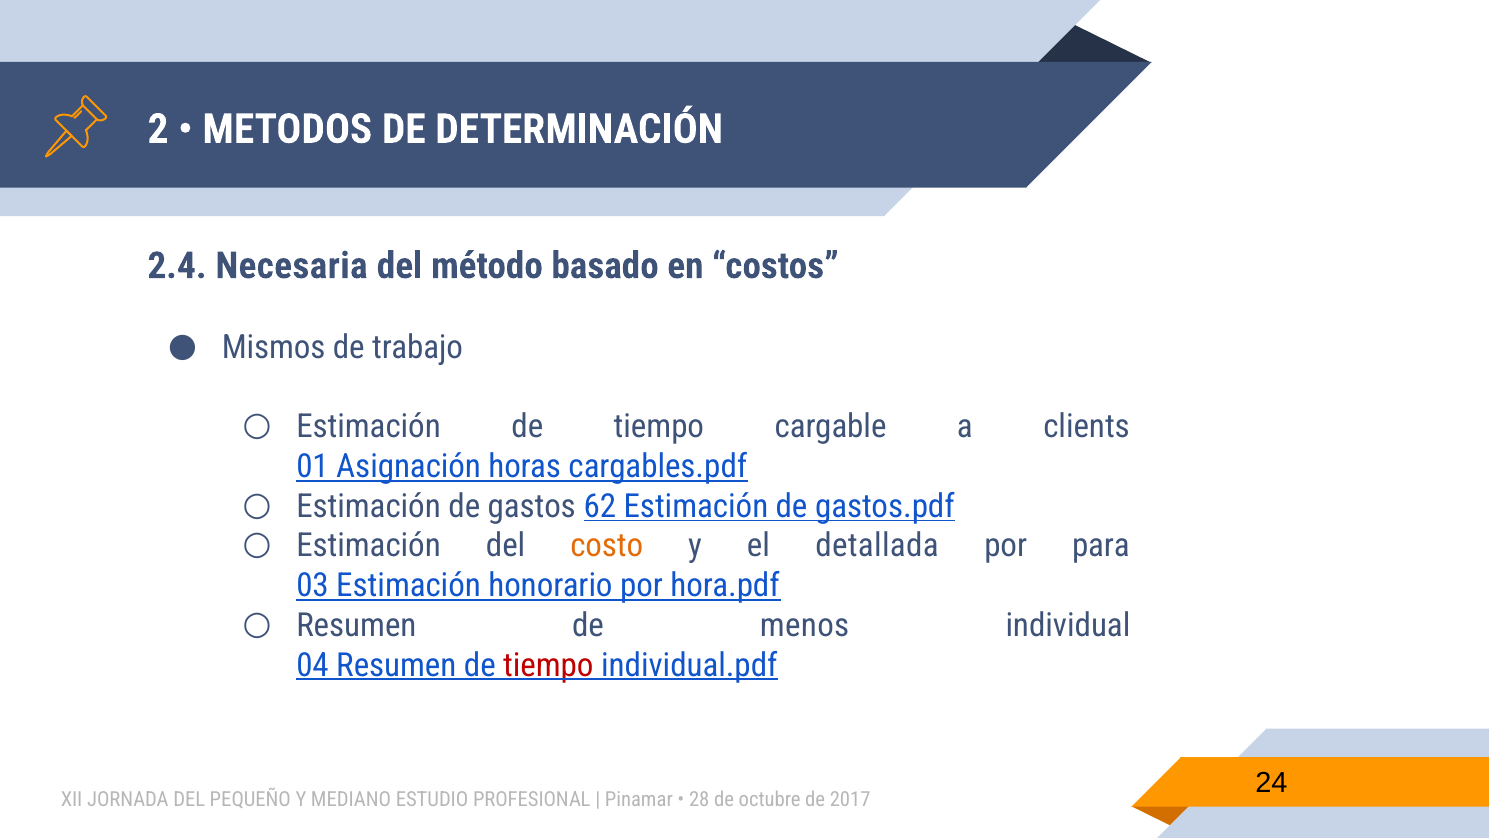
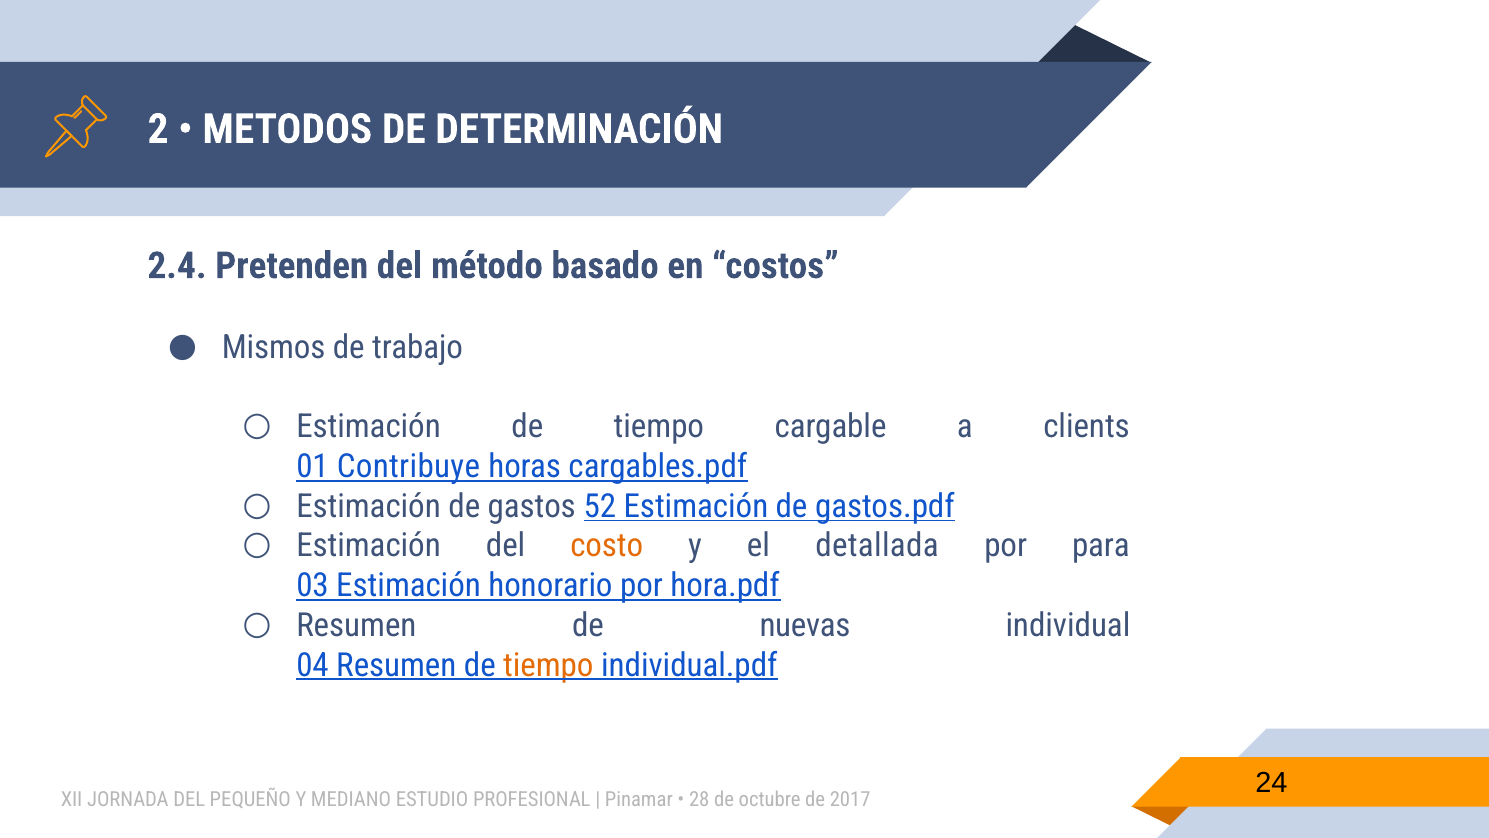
Necesaria: Necesaria -> Pretenden (292, 266)
Asignación: Asignación -> Contribuye (408, 466)
62: 62 -> 52 (600, 506)
menos: menos -> nuevas (805, 625)
tiempo colour: red -> orange (548, 665)
